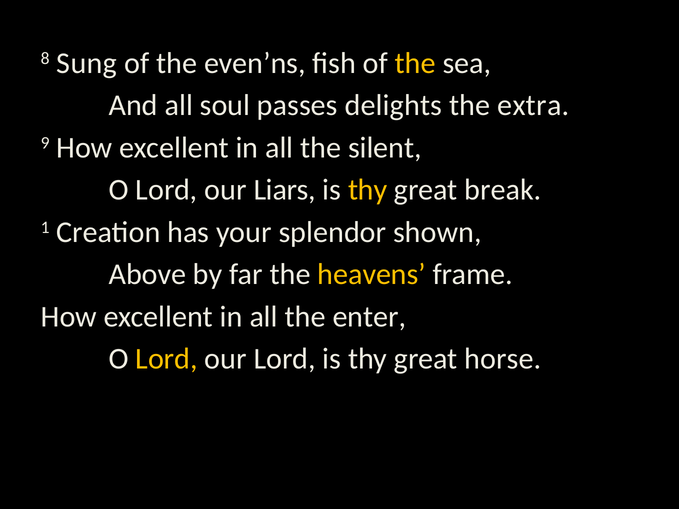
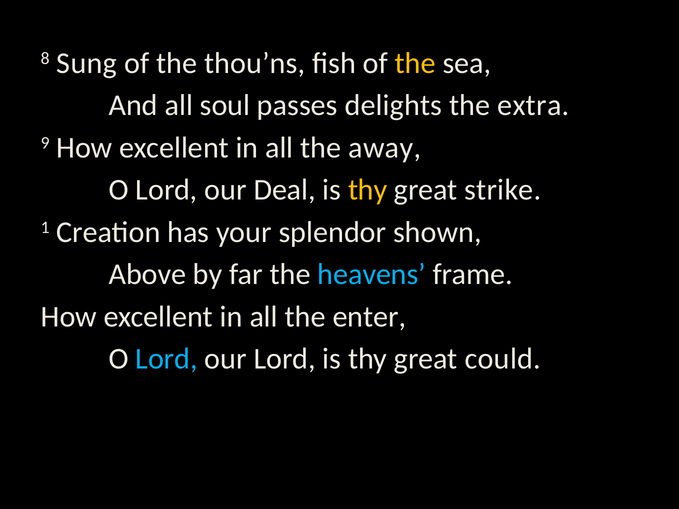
even’ns: even’ns -> thou’ns (255, 63)
silent: silent -> away (385, 148)
Liars: Liars -> Deal (285, 190)
break: break -> strike (503, 190)
heavens colour: yellow -> light blue (372, 275)
Lord colour: yellow -> light blue (167, 359)
horse: horse -> could (503, 359)
